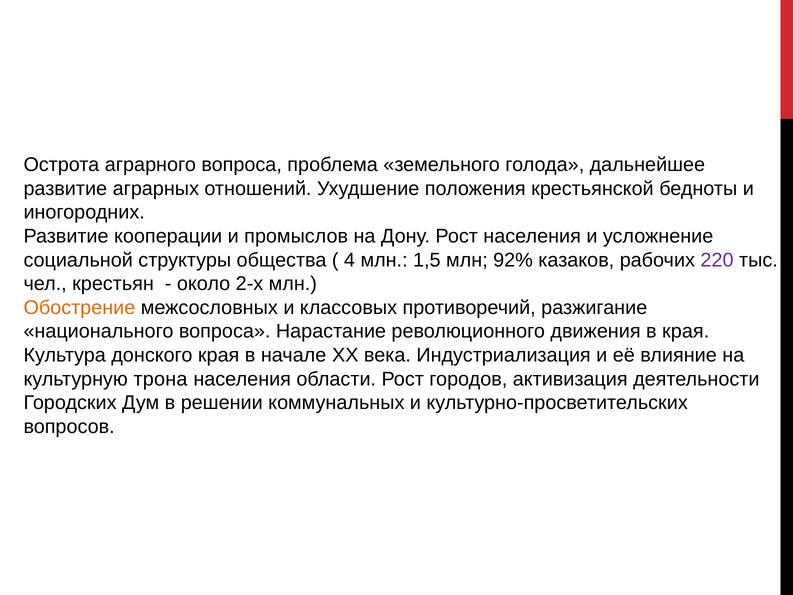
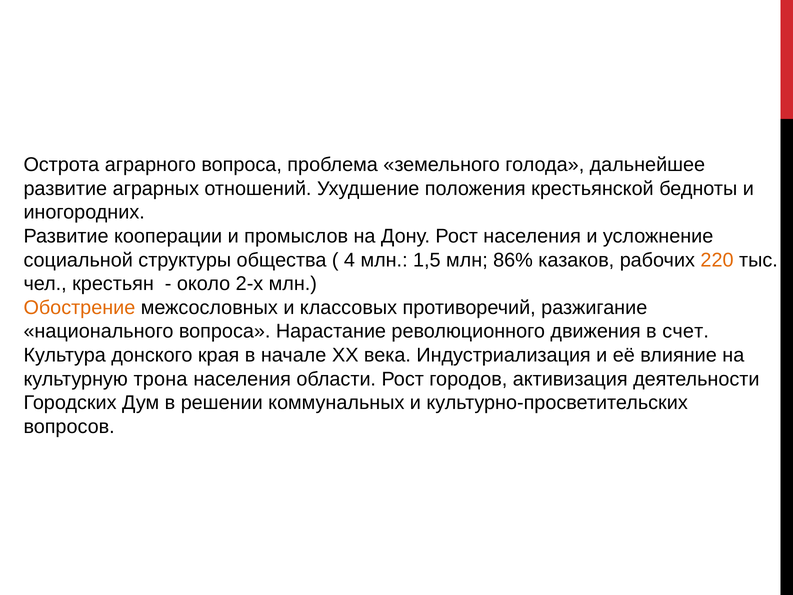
92%: 92% -> 86% (513, 260)
220 colour: purple -> orange (717, 260)
в края: края -> счет (686, 331)
